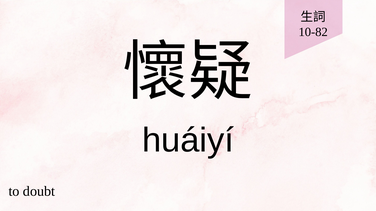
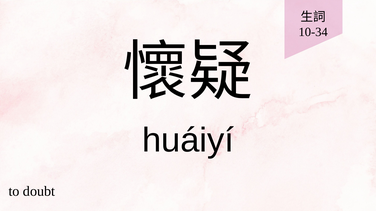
10-82: 10-82 -> 10-34 (313, 32)
